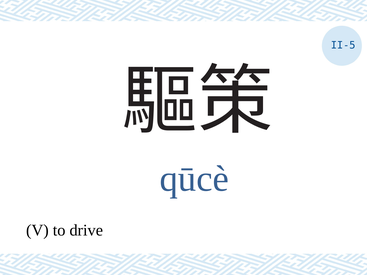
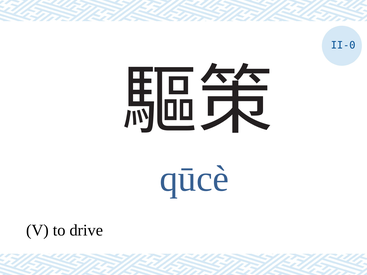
II-5: II-5 -> II-0 (343, 45)
